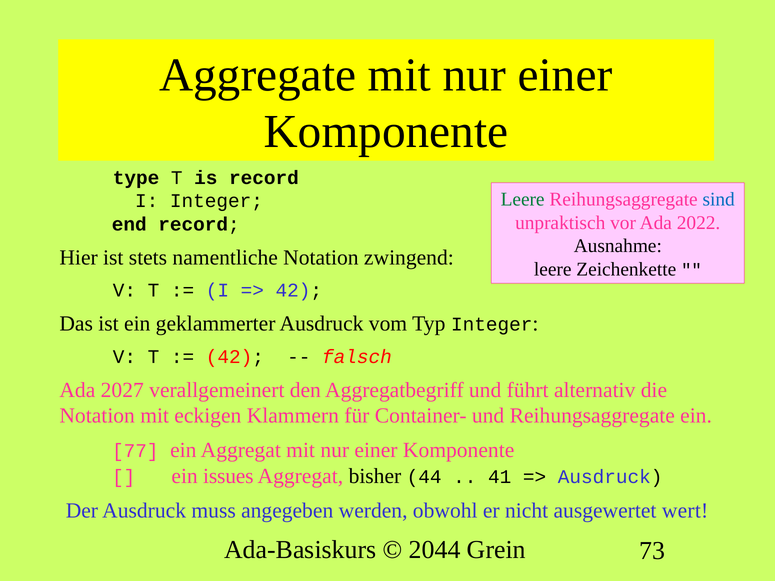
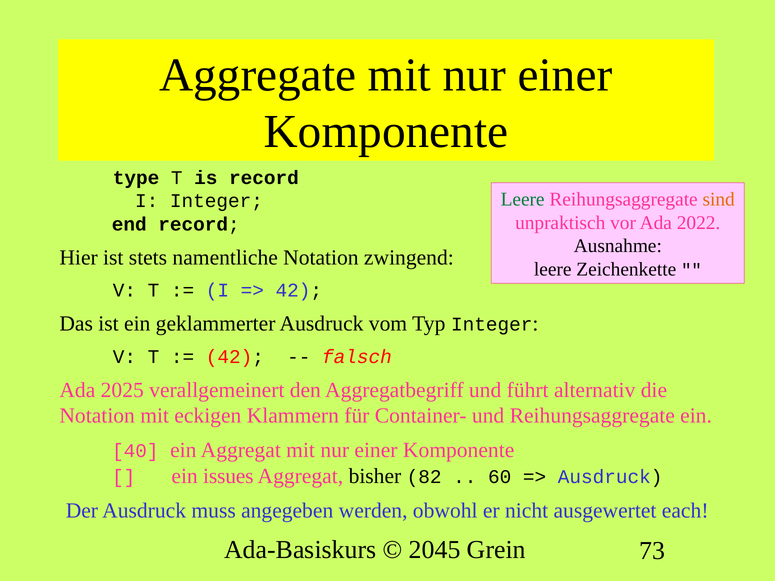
sind colour: blue -> orange (719, 200)
2027: 2027 -> 2025 (122, 390)
77: 77 -> 40 (135, 451)
44: 44 -> 82 (424, 477)
41: 41 -> 60 (500, 477)
wert: wert -> each (685, 511)
2044: 2044 -> 2045 (435, 550)
